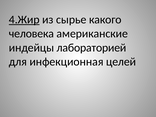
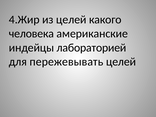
4.Жир underline: present -> none (24, 20)
из сырье: сырье -> целей (71, 20)
инфекционная: инфекционная -> пережевывать (66, 62)
